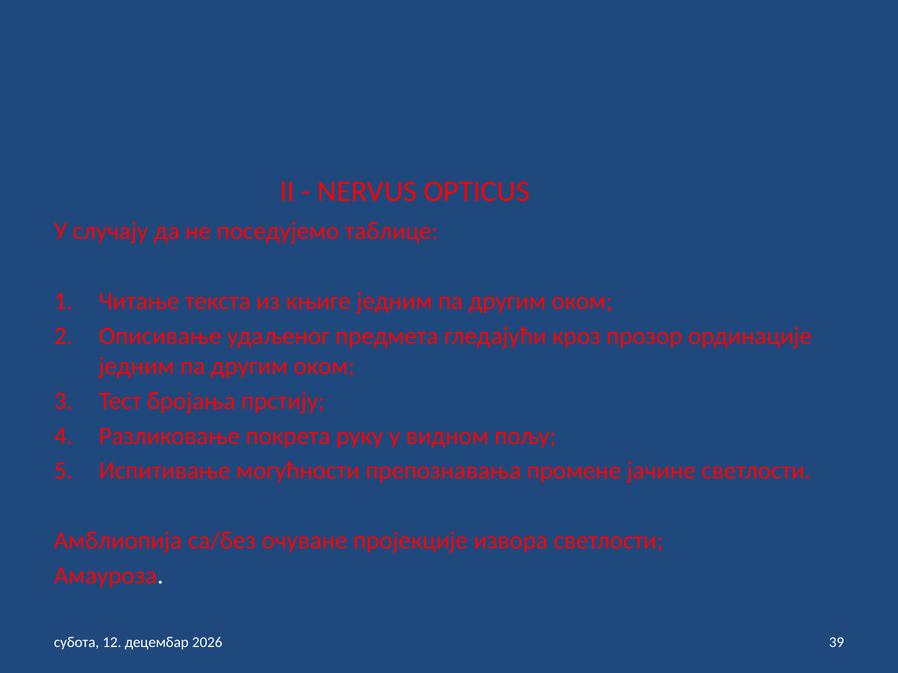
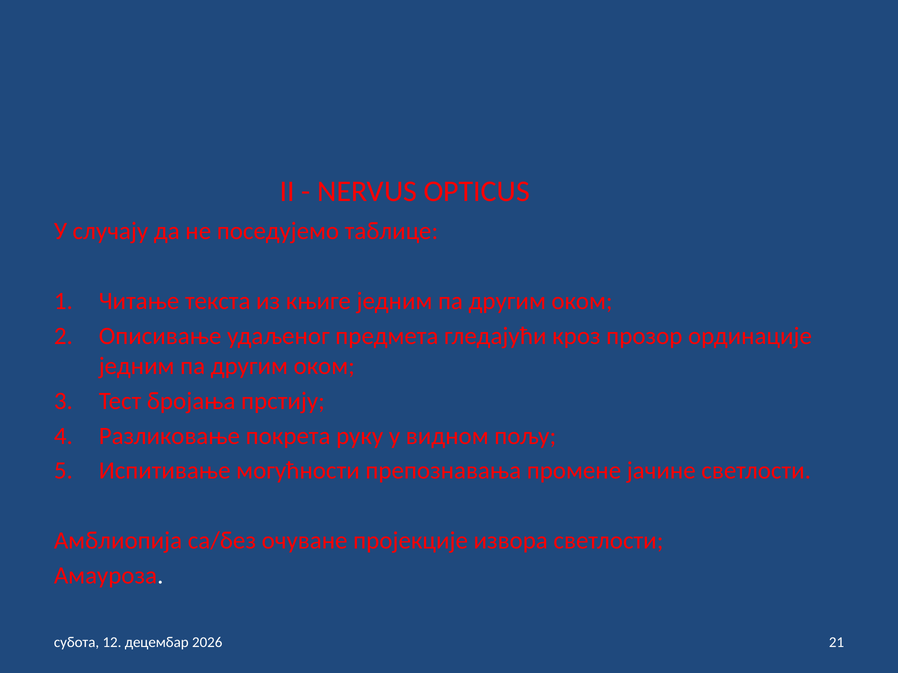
39: 39 -> 21 (837, 643)
